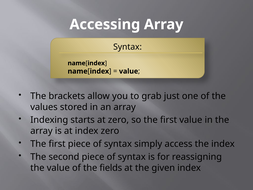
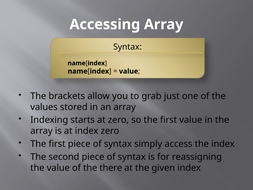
fields: fields -> there (111, 168)
